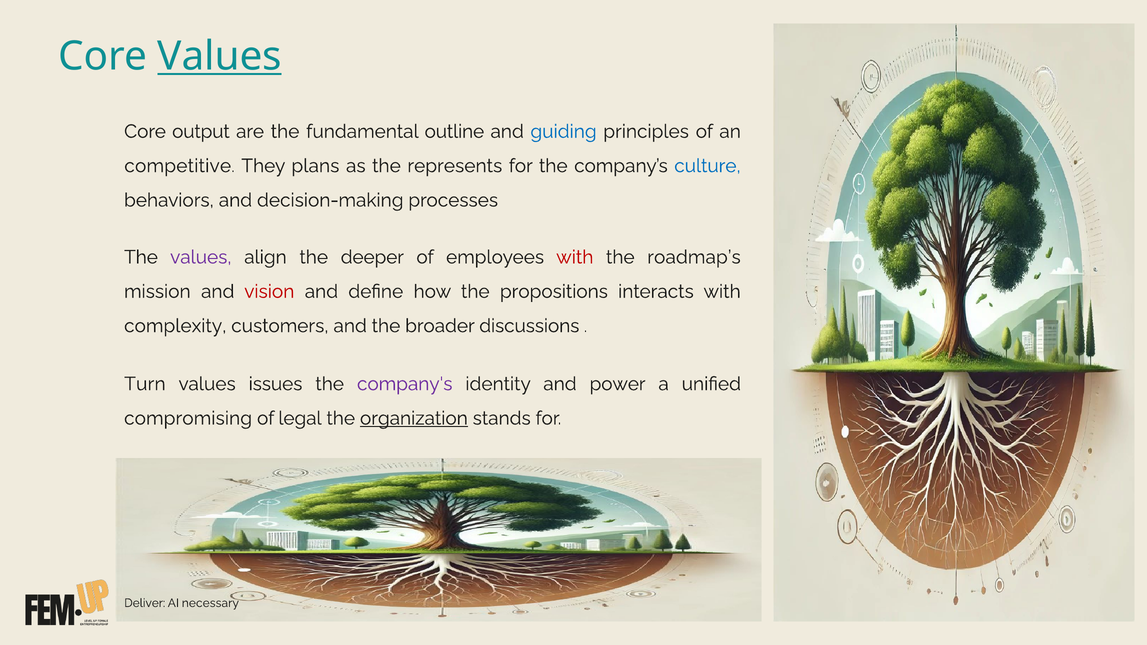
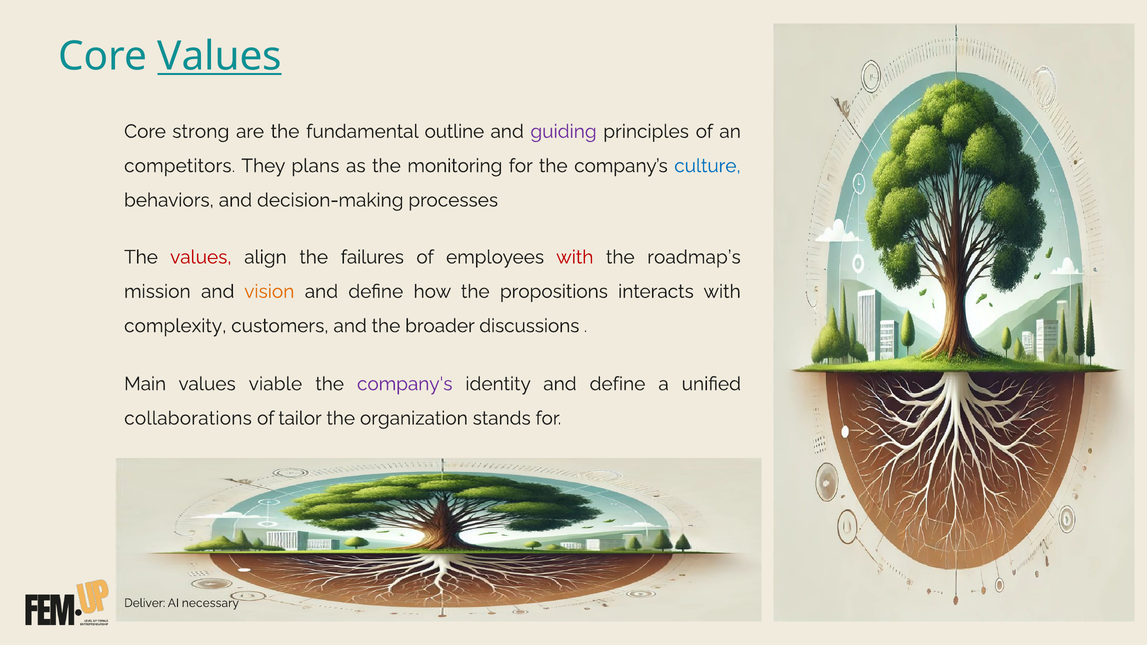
output: output -> strong (201, 132)
guiding colour: blue -> purple (564, 132)
competitive: competitive -> competitors (180, 166)
represents: represents -> monitoring (455, 166)
values colour: purple -> red (201, 257)
deeper: deeper -> failures (372, 257)
vision colour: red -> orange (269, 292)
Turn: Turn -> Main (145, 384)
issues: issues -> viable (275, 384)
identity and power: power -> define (617, 384)
compromising: compromising -> collaborations (188, 418)
legal: legal -> tailor (300, 418)
organization underline: present -> none (414, 418)
